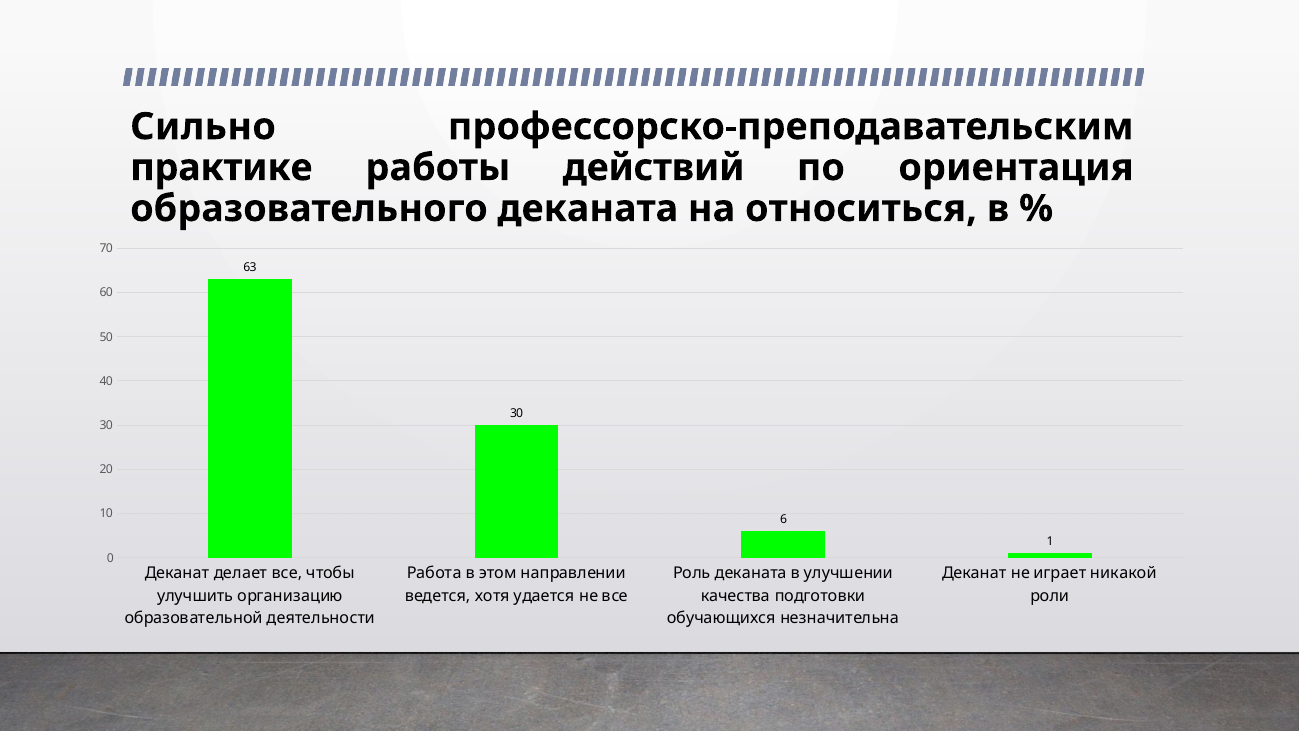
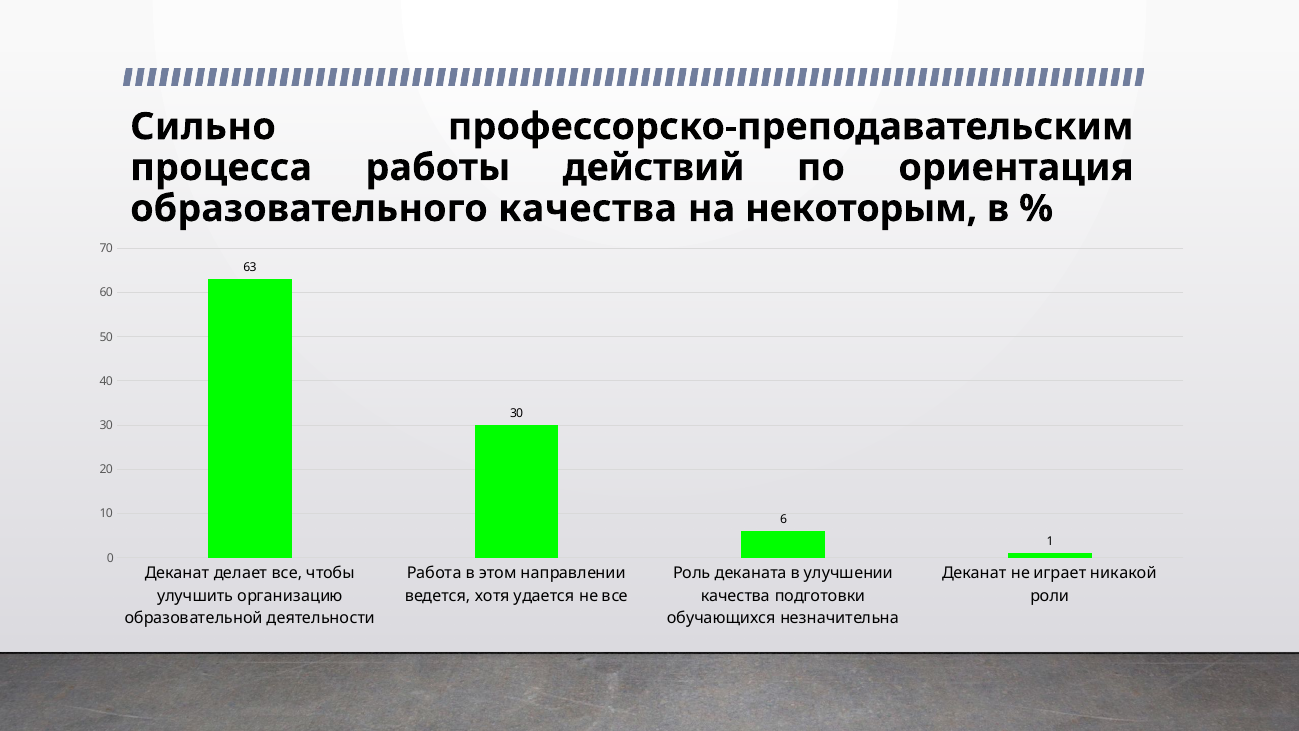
практике: практике -> процесса (221, 168)
образовательного деканата: деканата -> качества (588, 209)
относиться: относиться -> некоторым (861, 209)
